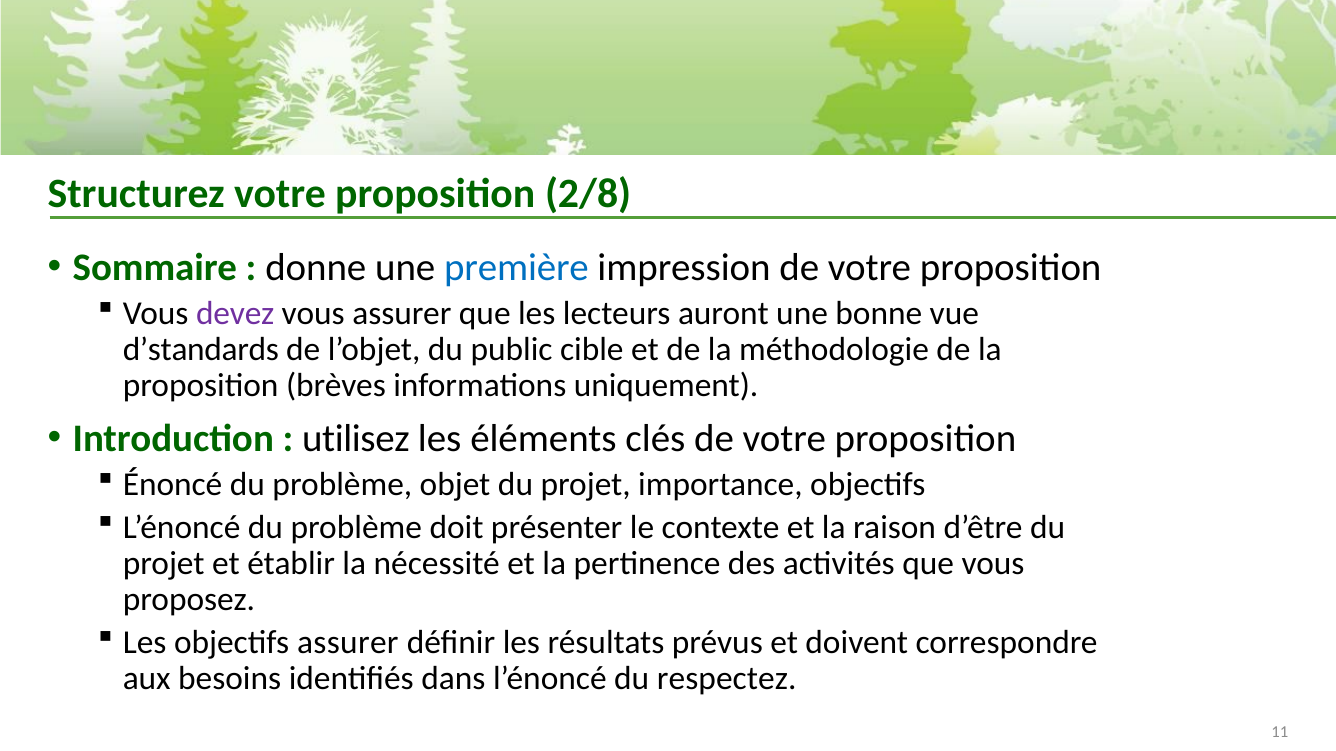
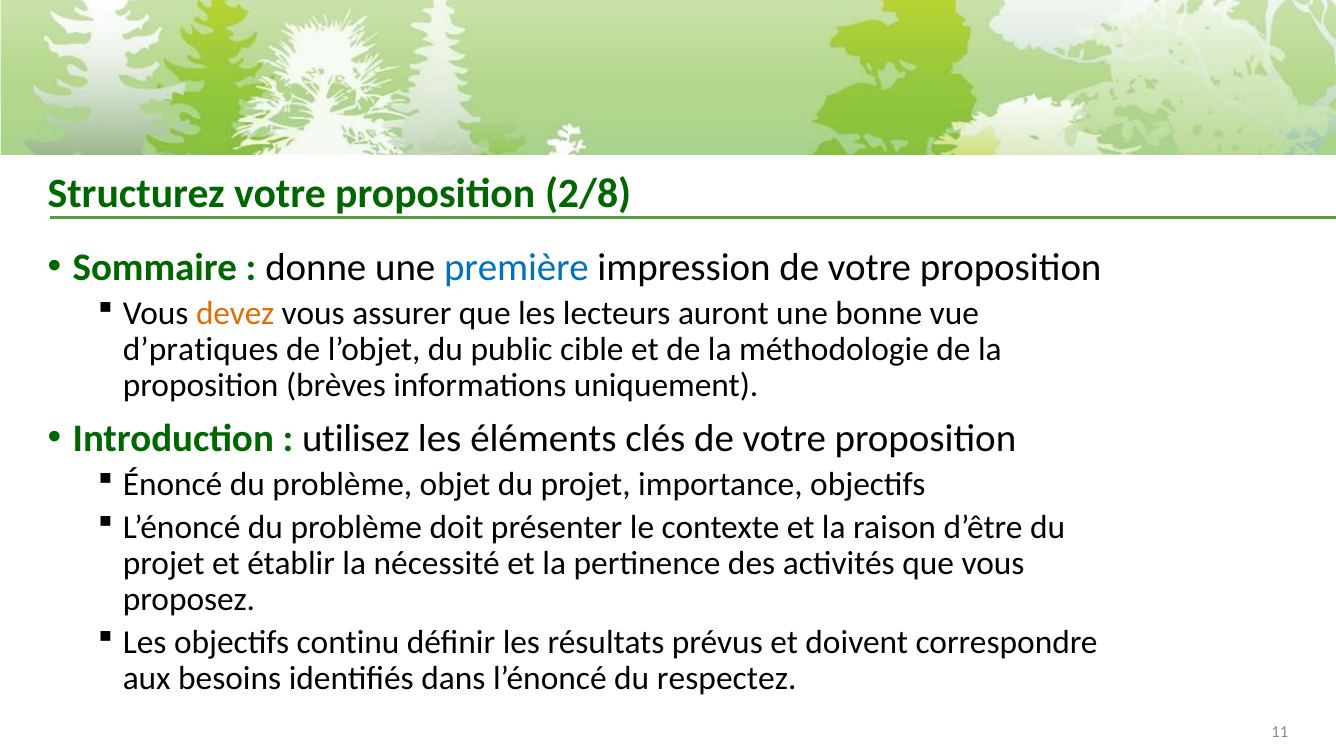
devez colour: purple -> orange (235, 314)
d’standards: d’standards -> d’pratiques (201, 350)
objectifs assurer: assurer -> continu (348, 643)
